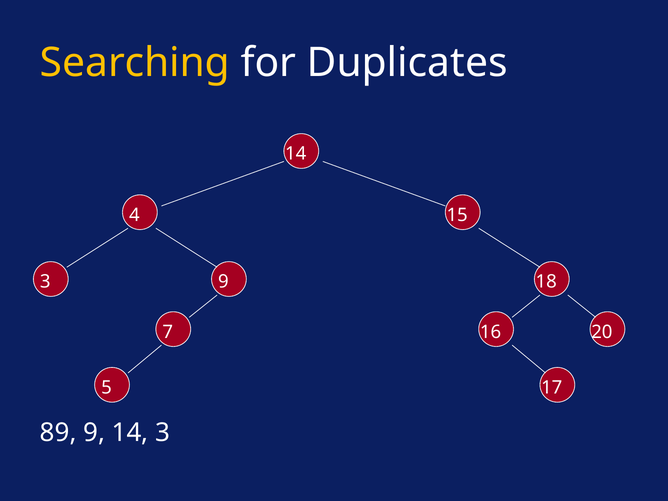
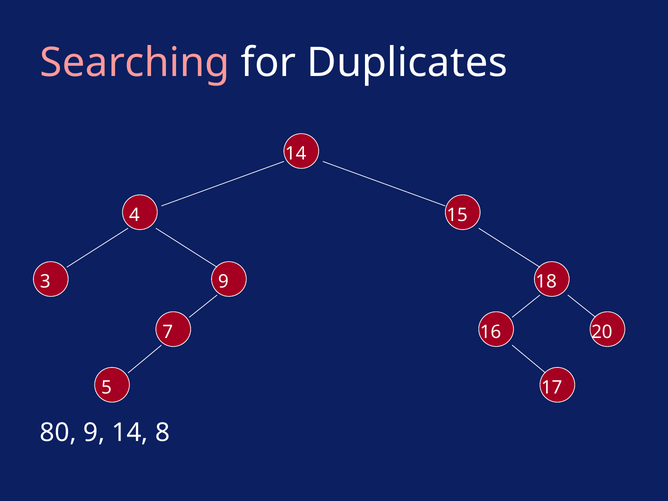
Searching colour: yellow -> pink (135, 63)
89: 89 -> 80 (58, 433)
14 3: 3 -> 8 (163, 433)
